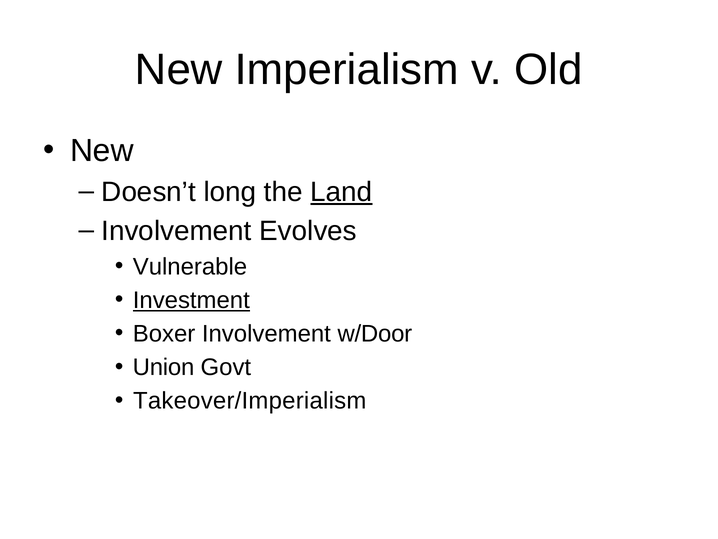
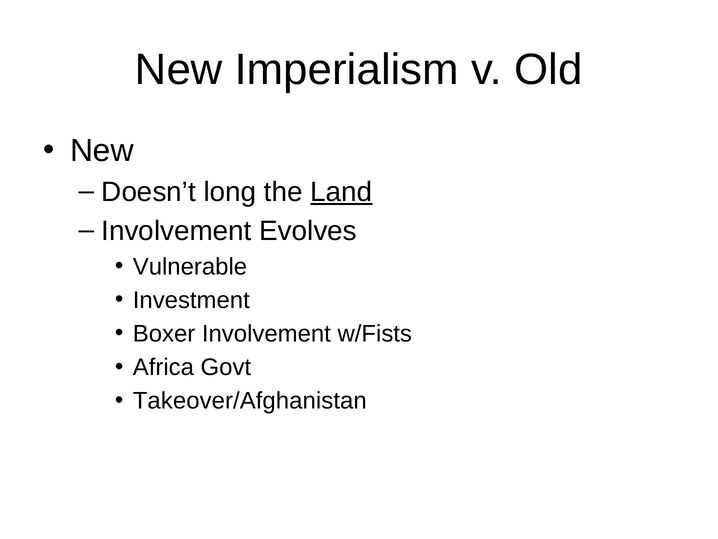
Investment underline: present -> none (191, 300)
w/Door: w/Door -> w/Fists (375, 334)
Union: Union -> Africa (163, 367)
Takeover/Imperialism: Takeover/Imperialism -> Takeover/Afghanistan (250, 401)
